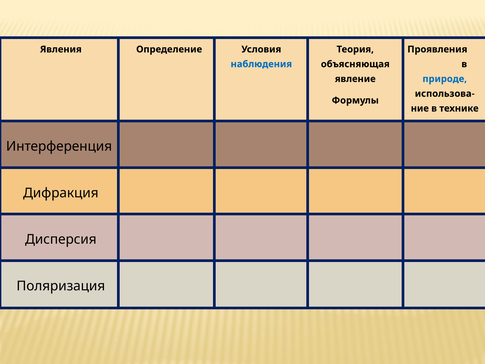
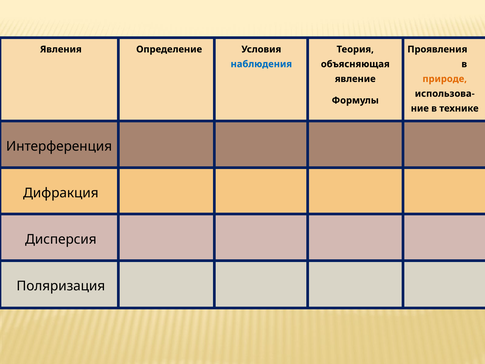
природе colour: blue -> orange (445, 79)
